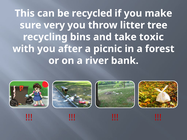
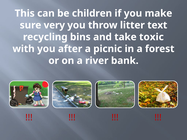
recycled: recycled -> children (92, 13)
tree: tree -> text (157, 25)
